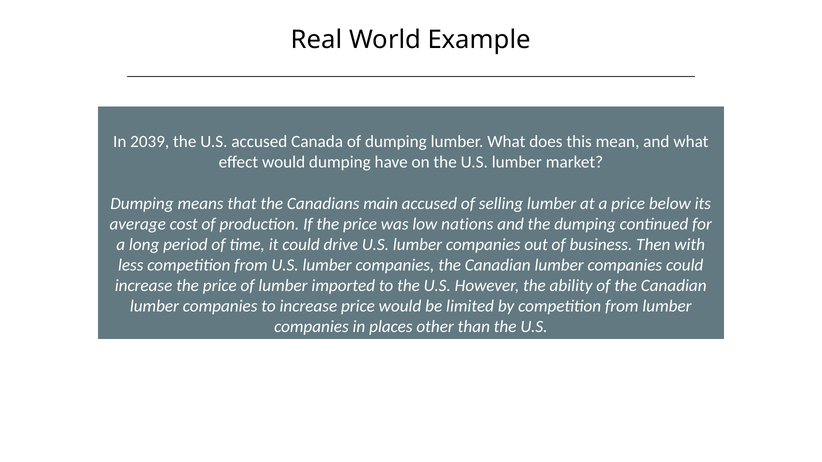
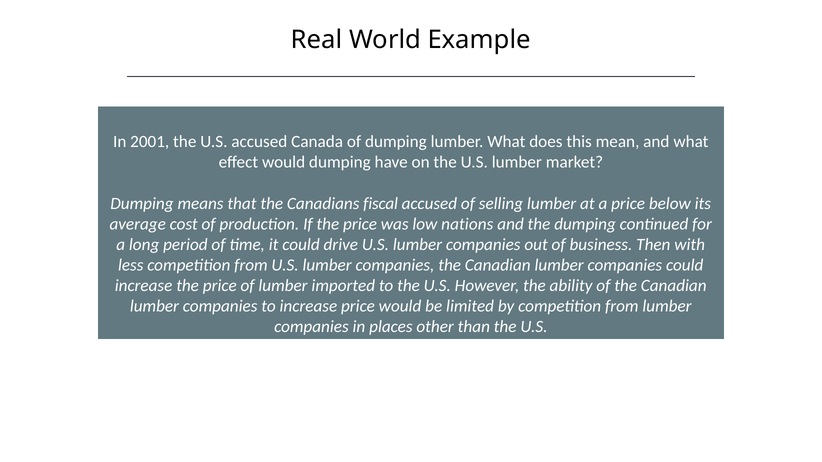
2039: 2039 -> 2001 (150, 142)
main: main -> fiscal (381, 204)
